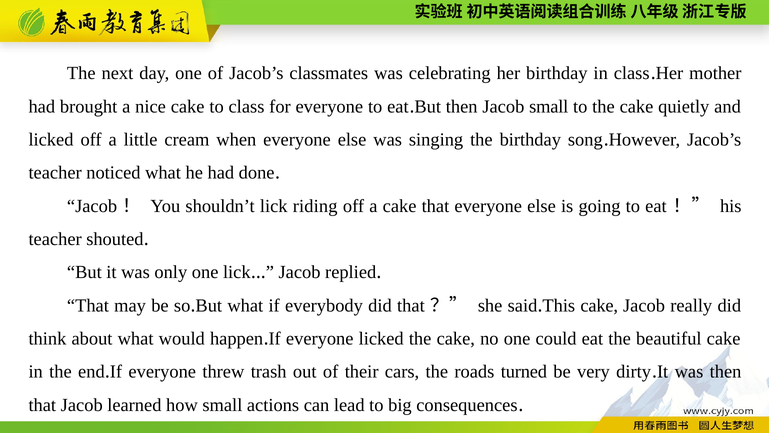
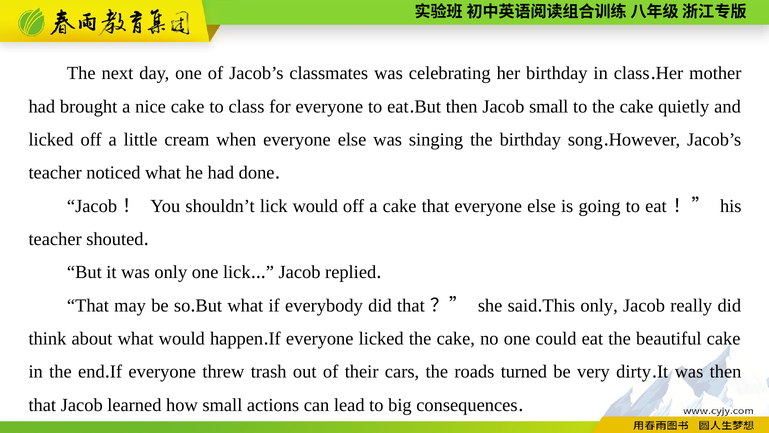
lick riding: riding -> would (315, 206)
cake: cake -> only (599, 305)
